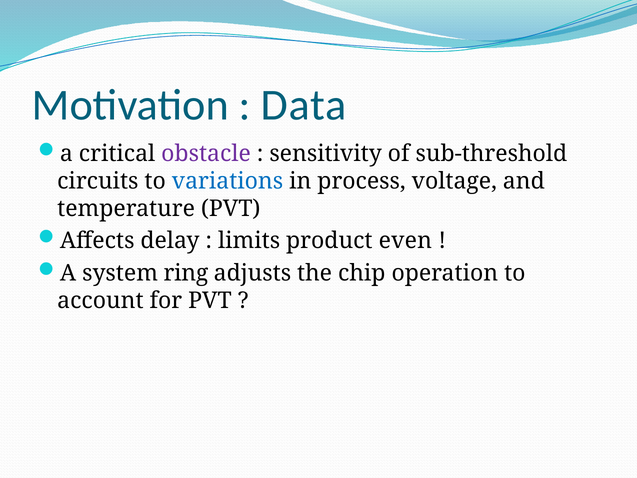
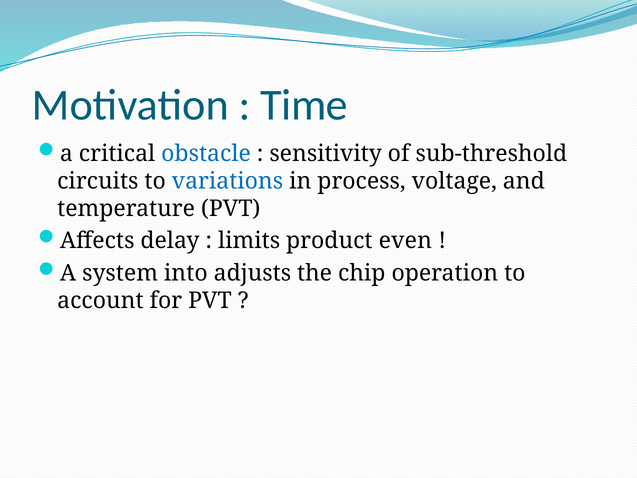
Data: Data -> Time (304, 105)
obstacle colour: purple -> blue (206, 153)
ring: ring -> into (186, 273)
